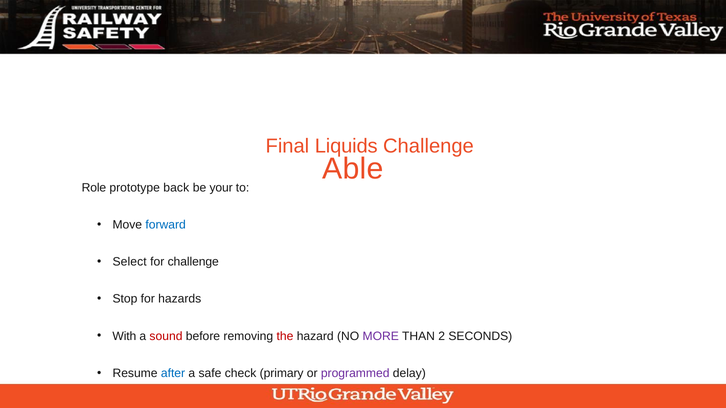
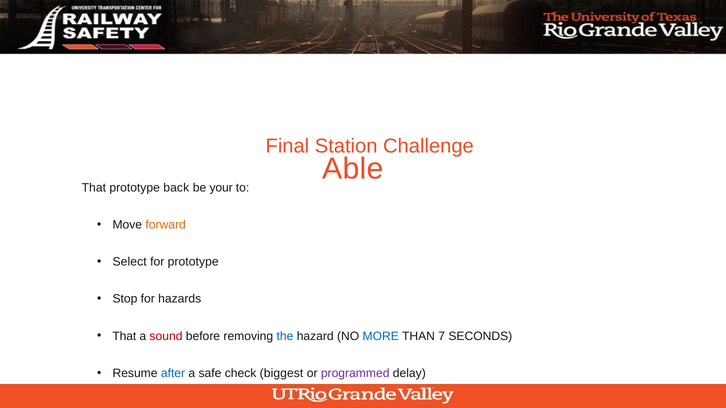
Liquids: Liquids -> Station (346, 146)
Role: Role -> That (94, 188)
forward colour: blue -> orange (166, 225)
for challenge: challenge -> prototype (193, 262)
With: With -> That (124, 336)
the colour: red -> blue (285, 336)
MORE colour: purple -> blue (381, 336)
2: 2 -> 7 (442, 336)
primary: primary -> biggest (282, 374)
